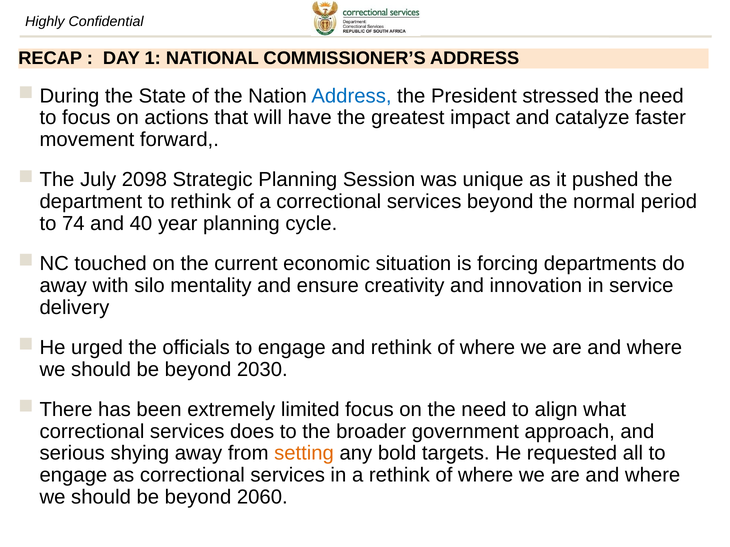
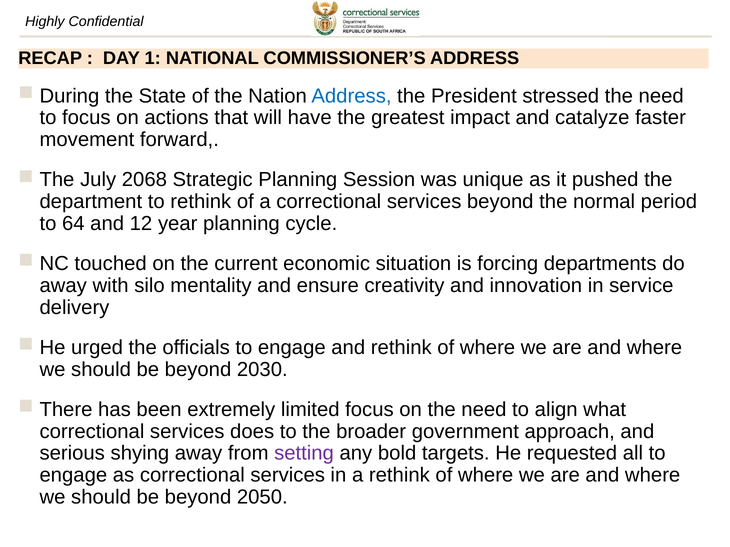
2098: 2098 -> 2068 (144, 180)
74: 74 -> 64 (73, 224)
40: 40 -> 12 (141, 224)
setting colour: orange -> purple (304, 454)
2060: 2060 -> 2050 (262, 497)
